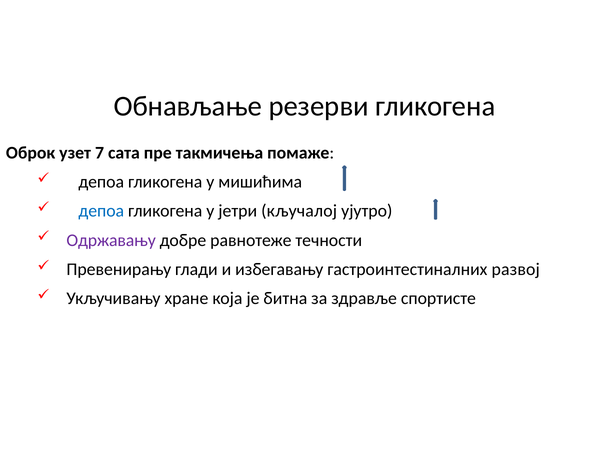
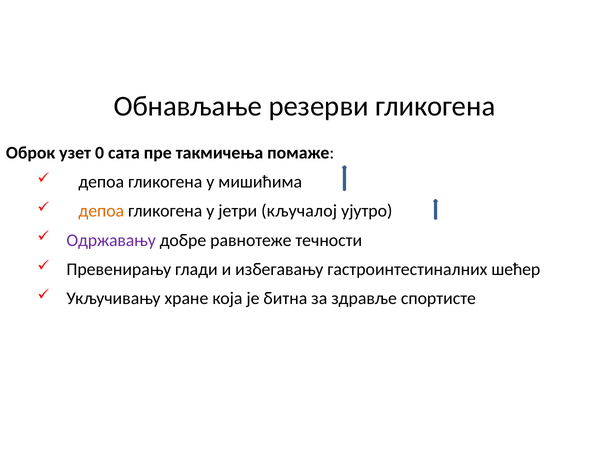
7: 7 -> 0 (100, 153)
депоа colour: blue -> orange (101, 211)
развој: развој -> шећер (516, 269)
